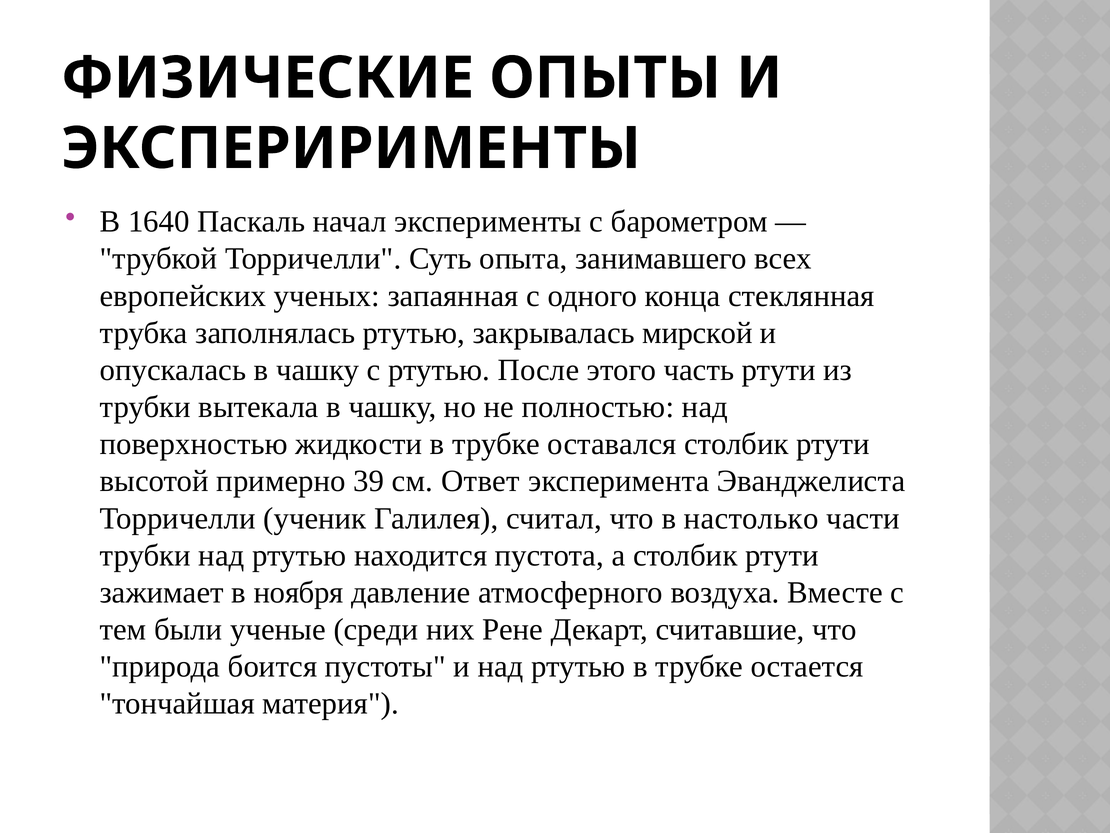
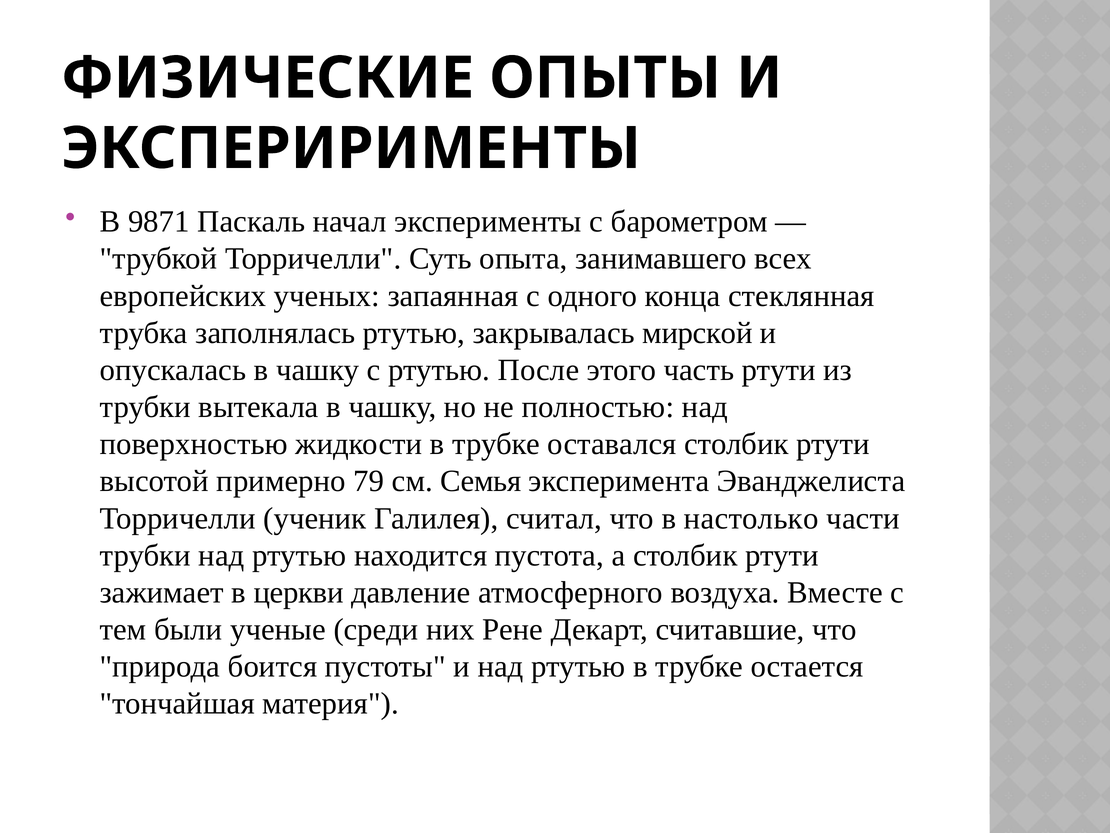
1640: 1640 -> 9871 (159, 222)
39: 39 -> 79 (369, 481)
Ответ: Ответ -> Семья (481, 481)
ноября: ноября -> церкви (299, 592)
